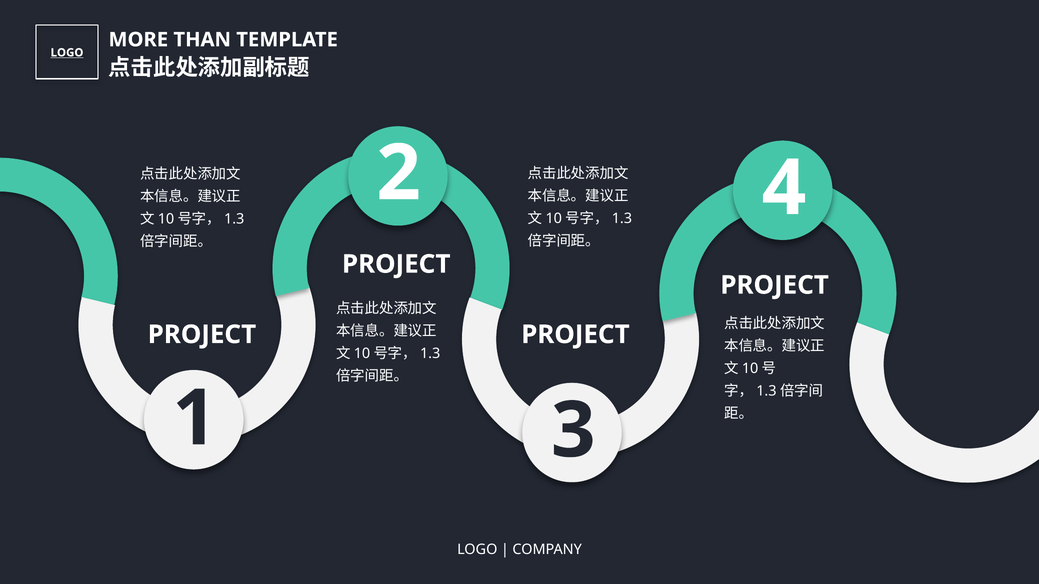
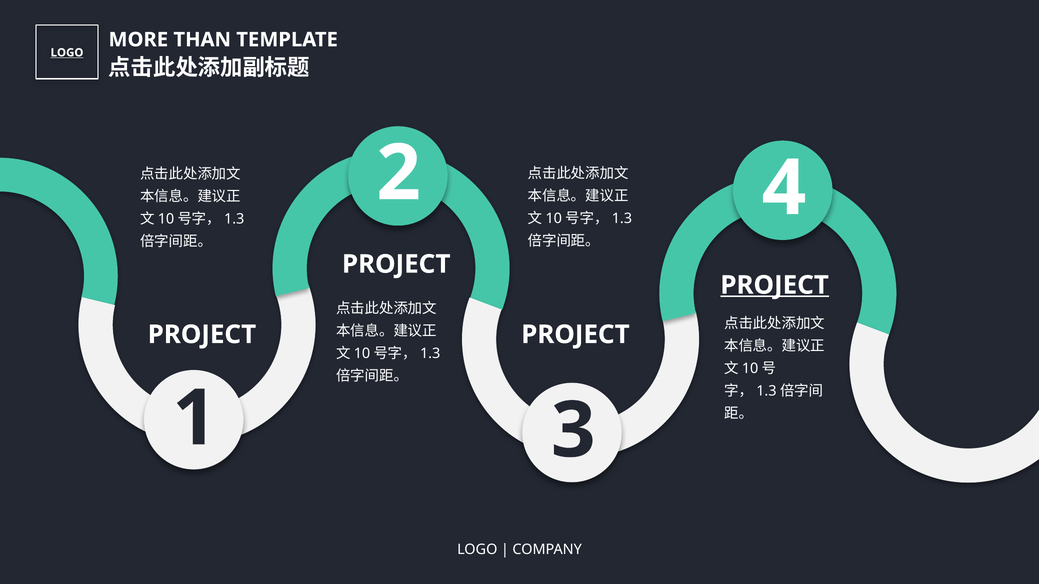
PROJECT underline: none -> present (775, 285)
